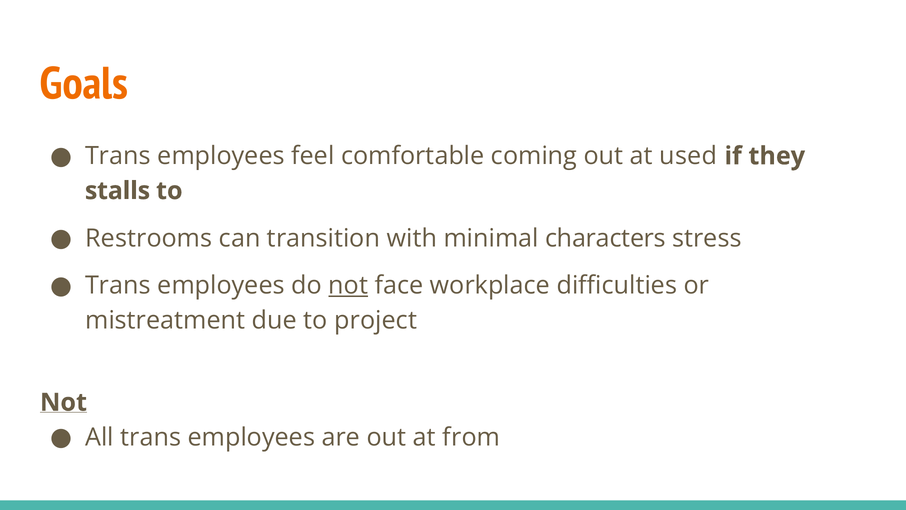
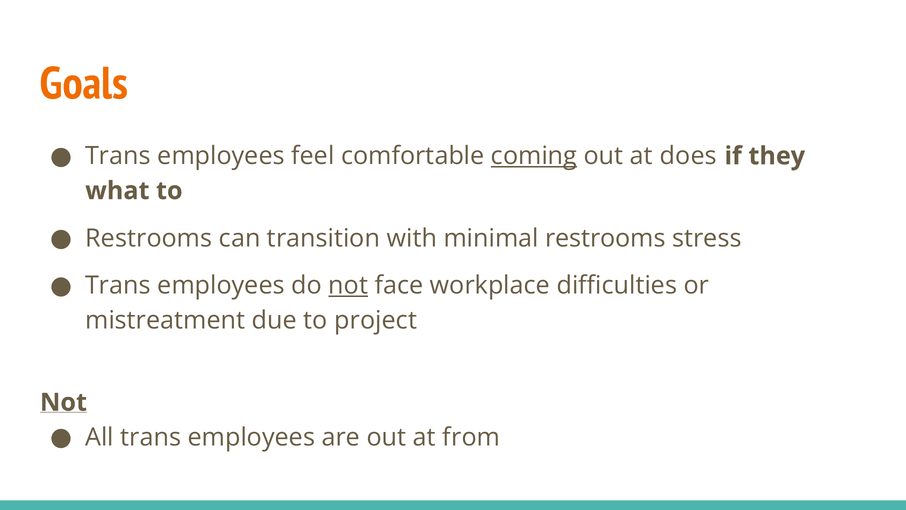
coming underline: none -> present (534, 156)
used: used -> does (688, 156)
stalls: stalls -> what (117, 191)
minimal characters: characters -> restrooms (605, 238)
